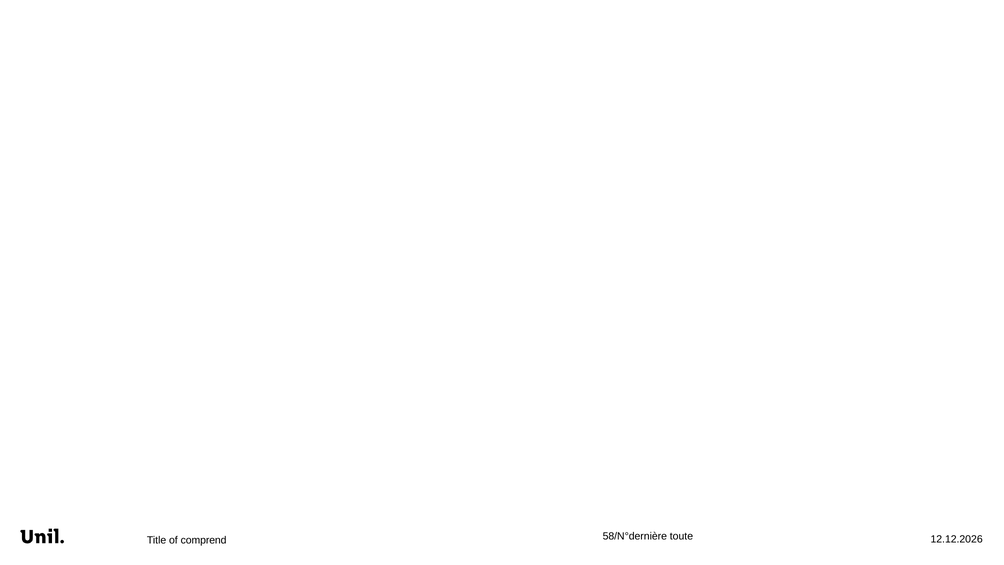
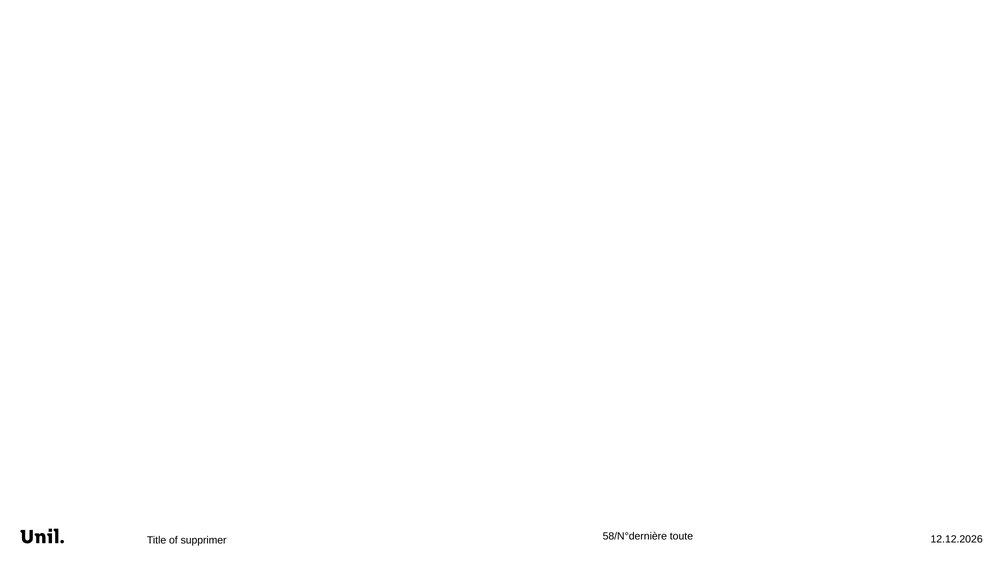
comprend: comprend -> supprimer (204, 540)
